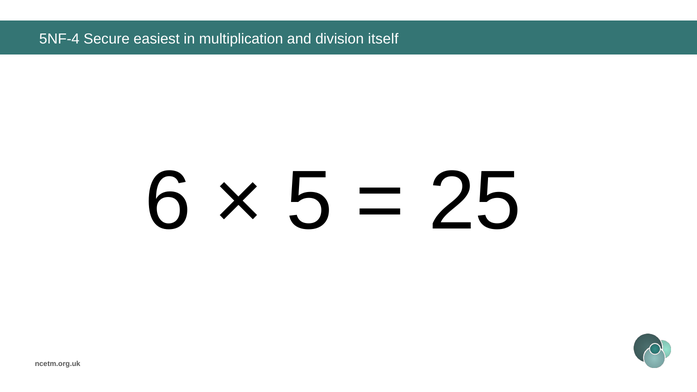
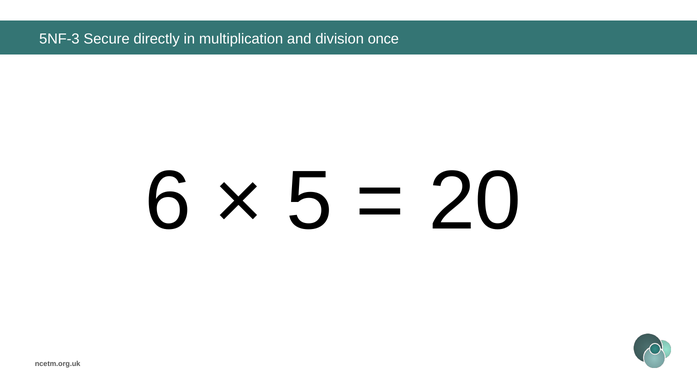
5NF-4: 5NF-4 -> 5NF-3 (59, 39)
easiest: easiest -> directly (157, 39)
itself: itself -> once (383, 39)
25: 25 -> 20 (475, 201)
